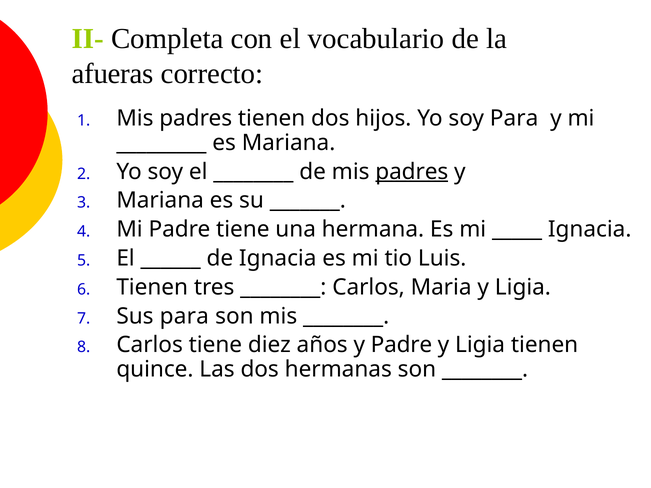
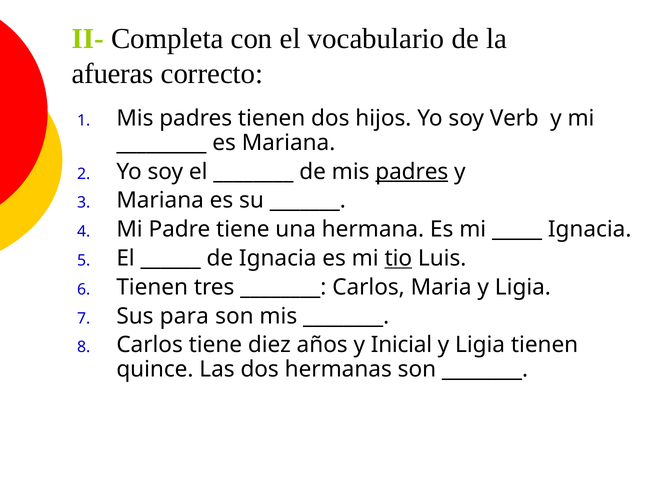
soy Para: Para -> Verb (514, 118)
tio underline: none -> present (398, 258)
y Padre: Padre -> Inicial (401, 345)
